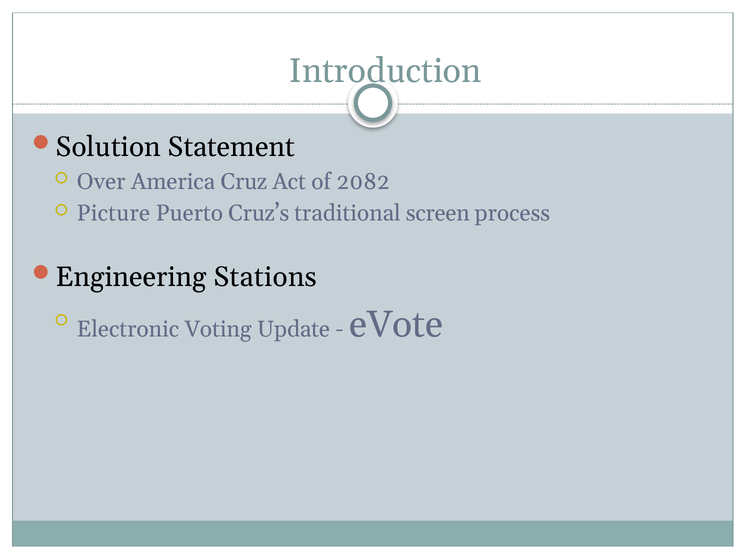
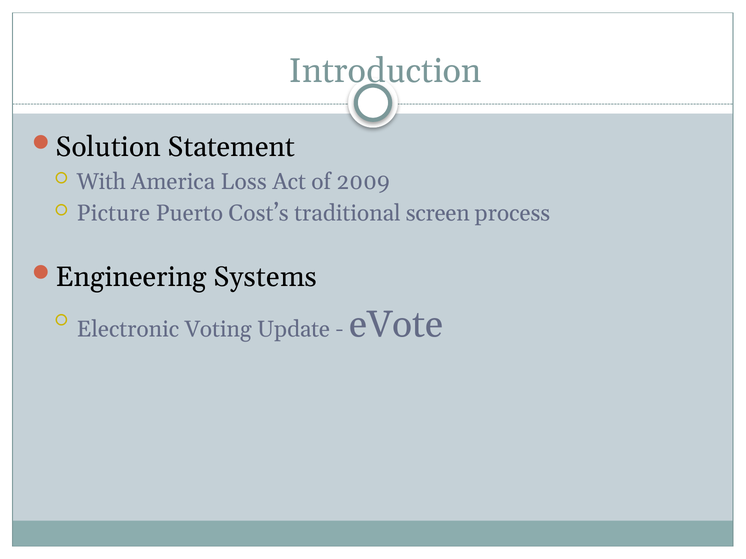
Over: Over -> With (101, 182)
Cruz: Cruz -> Loss (244, 182)
2082: 2082 -> 2009 (363, 182)
Cruz’s: Cruz’s -> Cost’s (259, 214)
Stations: Stations -> Systems (265, 277)
